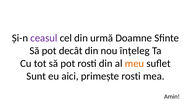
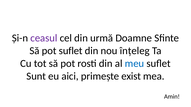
pot decât: decât -> suflet (71, 51)
meu colour: orange -> blue (134, 64)
primește rosti: rosti -> exist (131, 76)
